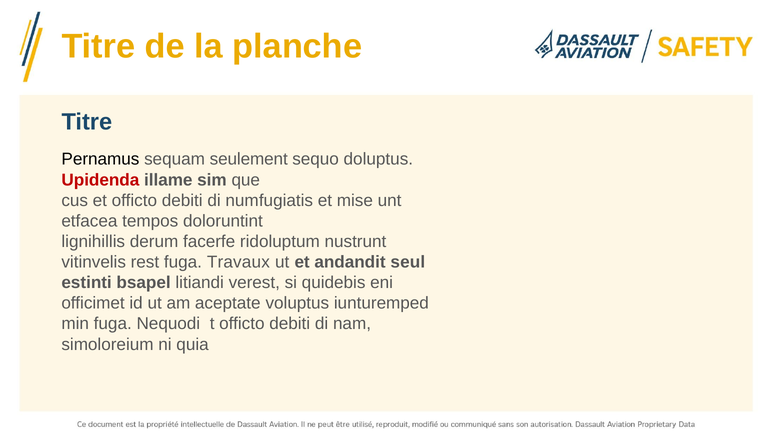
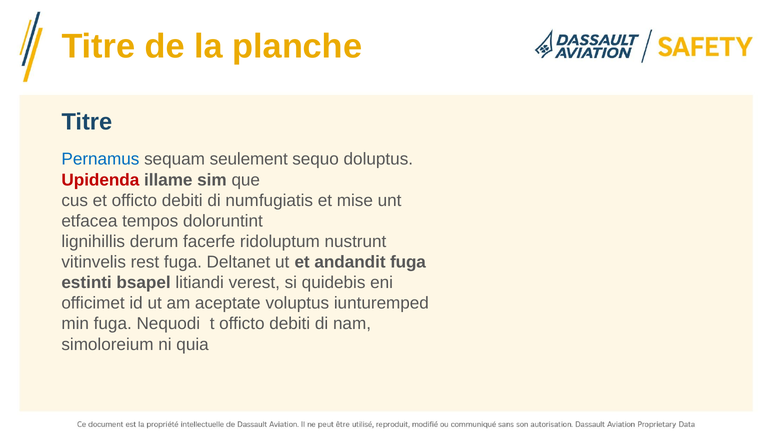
Pernamus colour: black -> blue (100, 159)
Travaux: Travaux -> Deltanet (238, 262)
andandit seul: seul -> fuga (408, 262)
